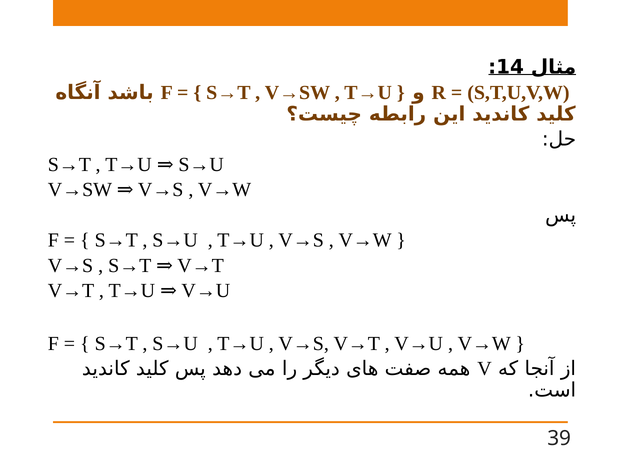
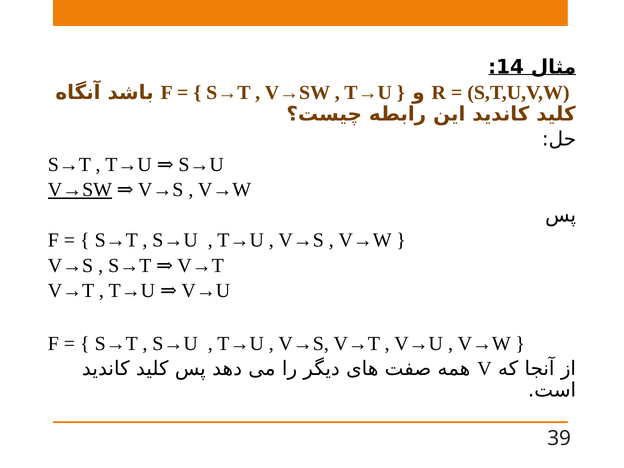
V→SW underline: none -> present (80, 190)
